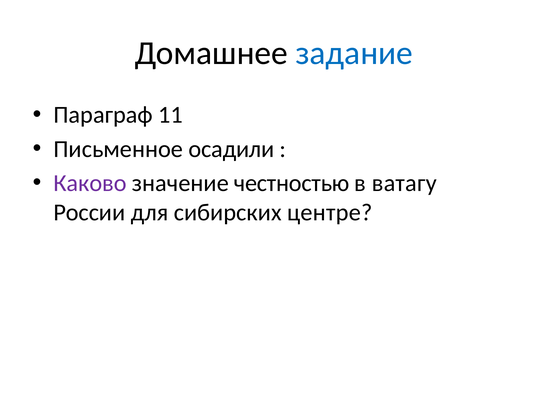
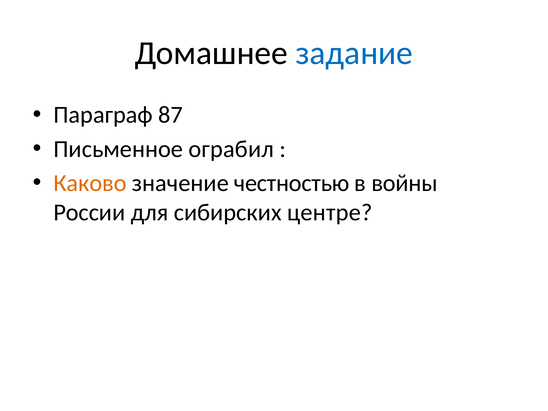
11: 11 -> 87 (171, 115)
осадили: осадили -> ограбил (231, 149)
Каково colour: purple -> orange (90, 183)
ватагу: ватагу -> войны (405, 183)
